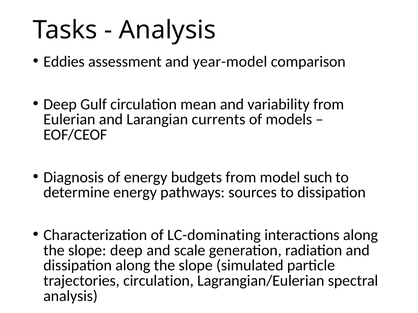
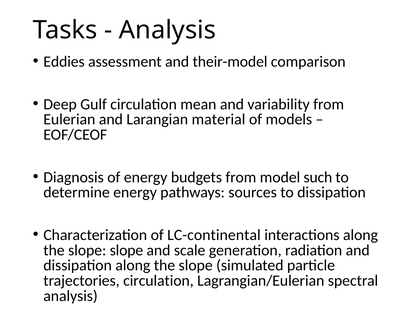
year-model: year-model -> their-model (230, 62)
currents: currents -> material (219, 120)
LC-dominating: LC-dominating -> LC-continental (214, 235)
slope deep: deep -> slope (126, 251)
